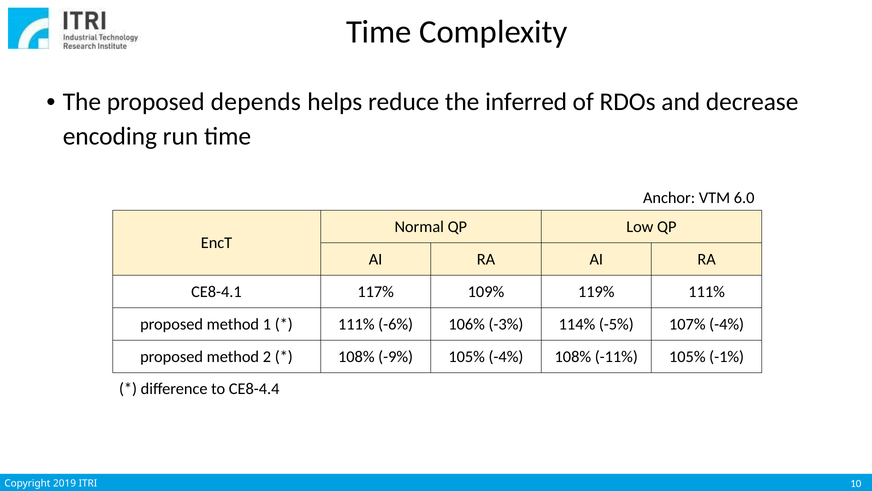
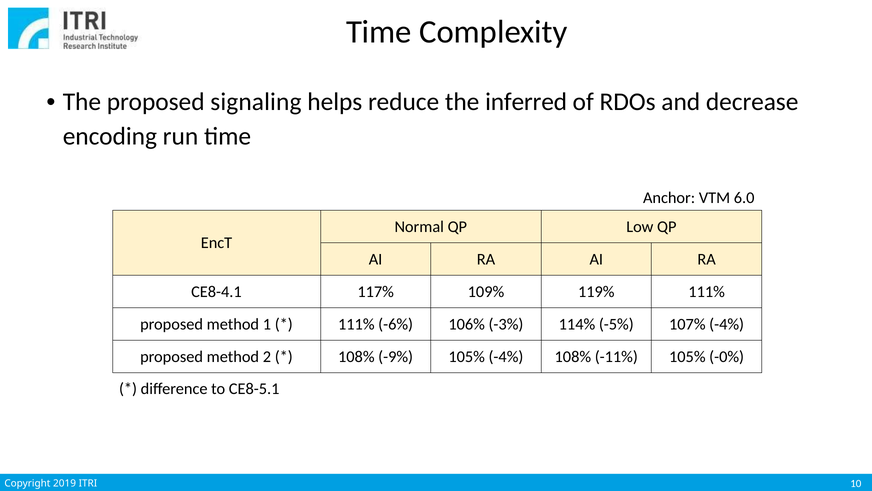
depends: depends -> signaling (256, 102)
-1%: -1% -> -0% (727, 356)
CE8-4.4: CE8-4.4 -> CE8-5.1 (254, 388)
